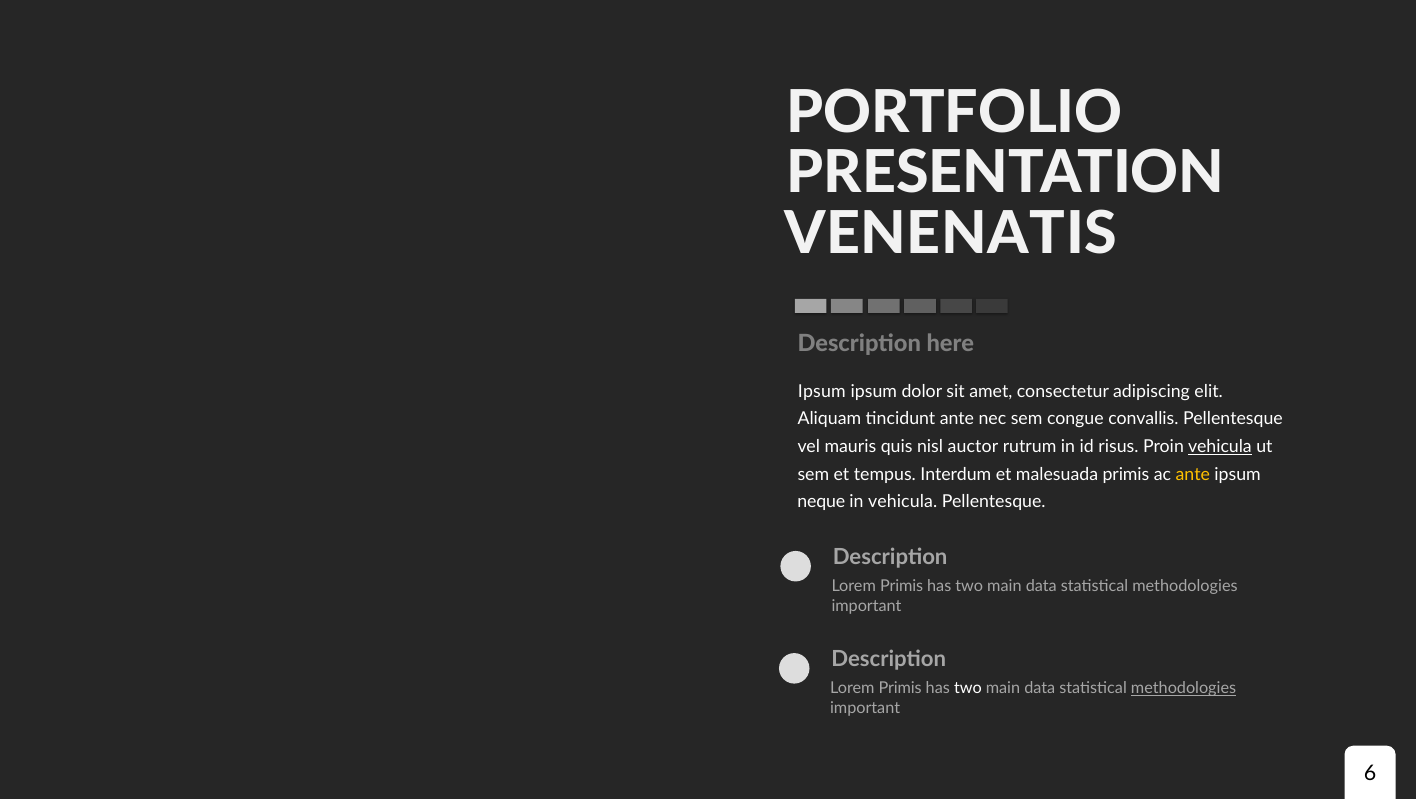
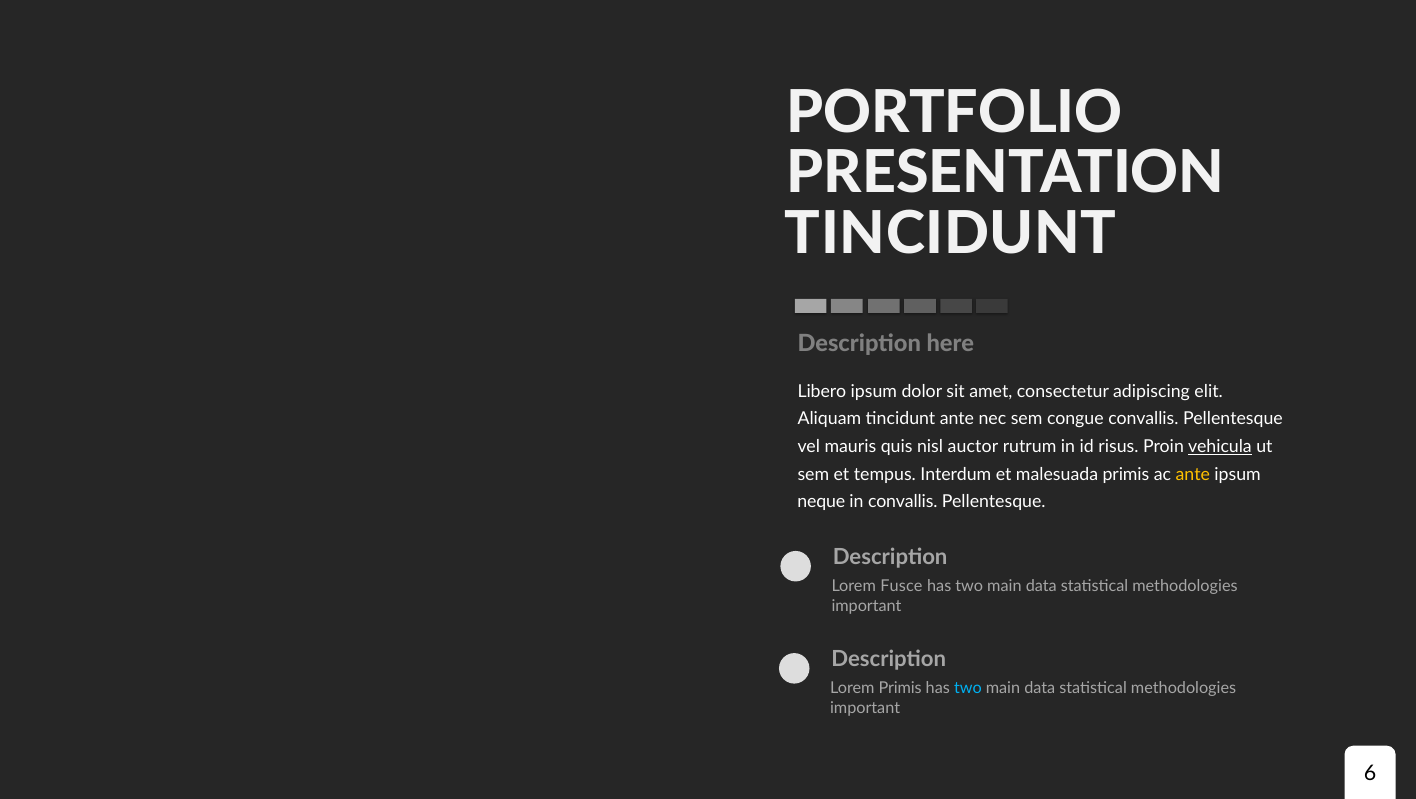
VENENATIS: VENENATIS -> TINCIDUNT (951, 233)
Ipsum: Ipsum -> Libero (822, 391)
in vehicula: vehicula -> convallis (903, 502)
Primis: Primis -> Fusce (901, 586)
two colour: white -> light blue (968, 688)
methodologies underline: present -> none (1184, 688)
